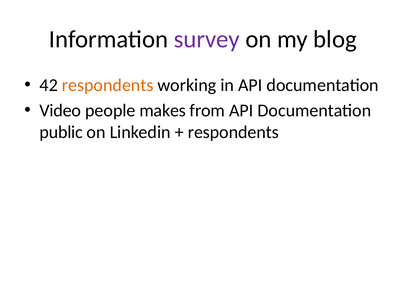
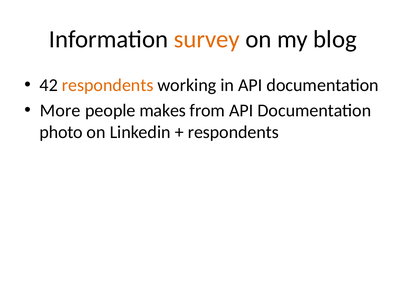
survey colour: purple -> orange (207, 39)
Video: Video -> More (60, 110)
public: public -> photo (61, 132)
